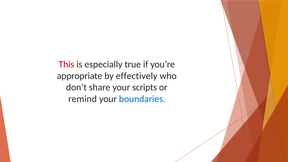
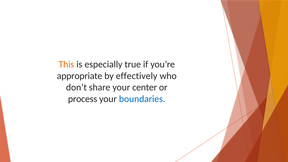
This colour: red -> orange (66, 64)
scripts: scripts -> center (145, 87)
remind: remind -> process (83, 99)
